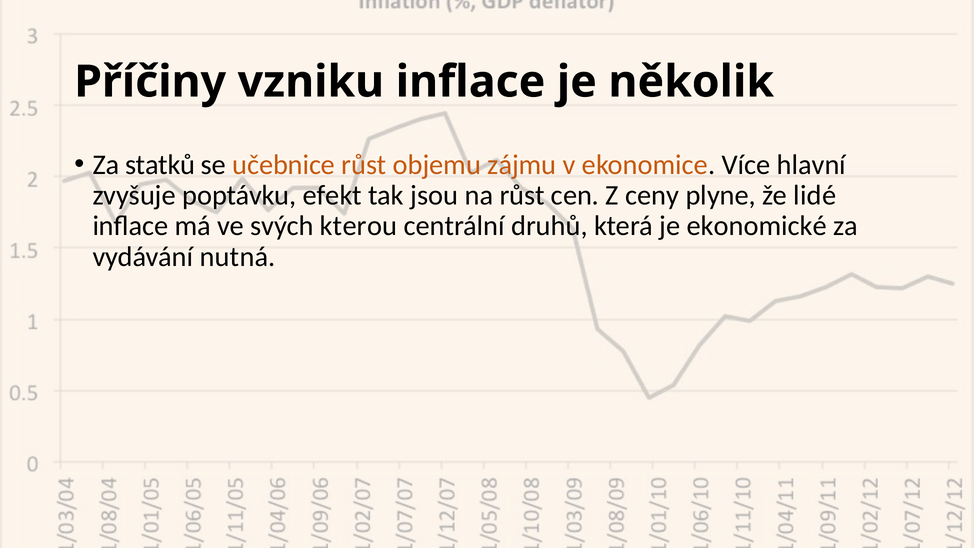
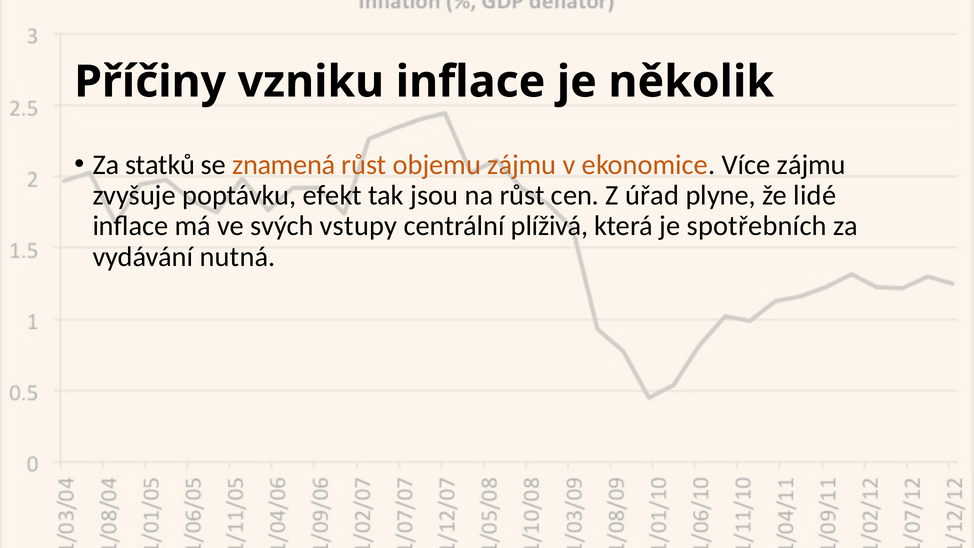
učebnice: učebnice -> znamená (284, 165)
Více hlavní: hlavní -> zájmu (811, 165)
ceny: ceny -> úřad (652, 195)
kterou: kterou -> vstupy (359, 226)
druhů: druhů -> plíživá (550, 226)
ekonomické: ekonomické -> spotřebních (757, 226)
